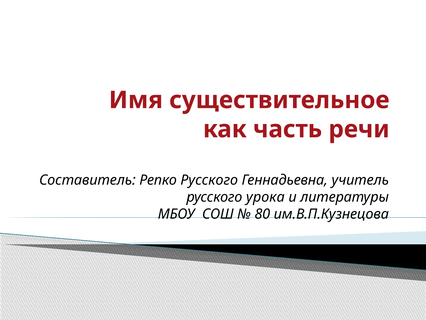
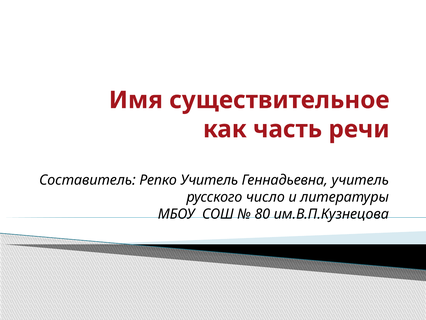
Репко Русского: Русского -> Учитель (209, 180)
урока: урока -> число (265, 197)
